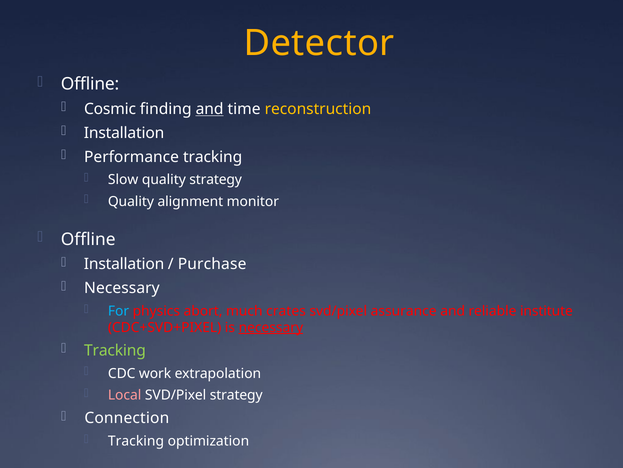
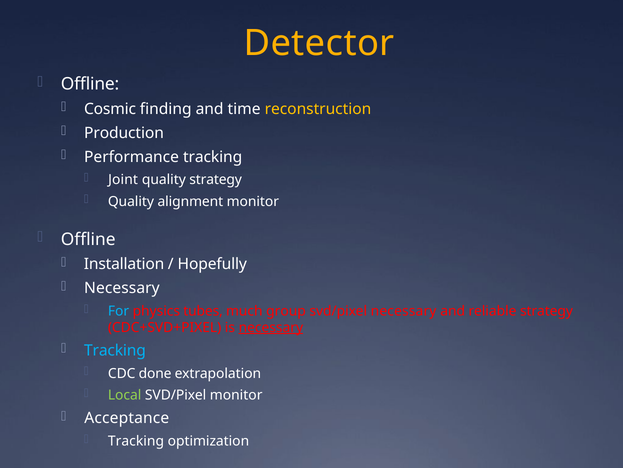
and underline: present -> none (210, 109)
Installation: Installation -> Production (124, 133)
Slow: Slow -> Joint (123, 179)
Purchase: Purchase -> Hopefully (212, 264)
abort: abort -> tubes (203, 311)
crates: crates -> group (286, 311)
svd/pixel assurance: assurance -> necessary (404, 311)
reliable institute: institute -> strategy (546, 311)
Tracking colour: light green -> light blue (115, 350)
work: work -> done (155, 373)
Local colour: pink -> light green (125, 395)
SVD/Pixel strategy: strategy -> monitor (236, 395)
Connection: Connection -> Acceptance (127, 418)
